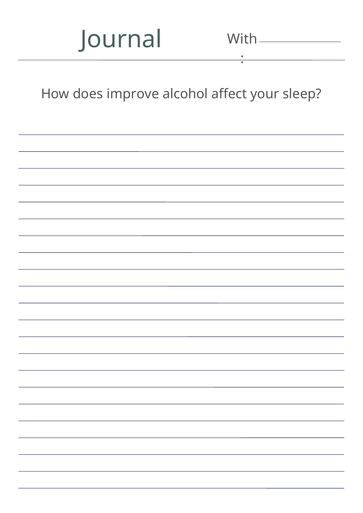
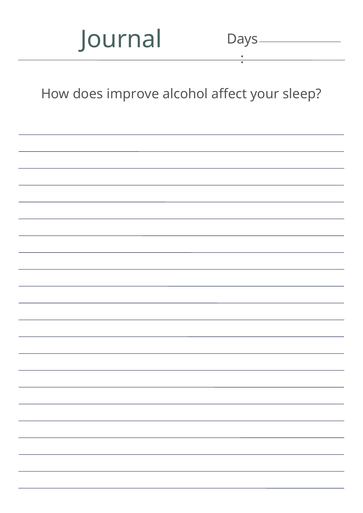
With: With -> Days (242, 39)
